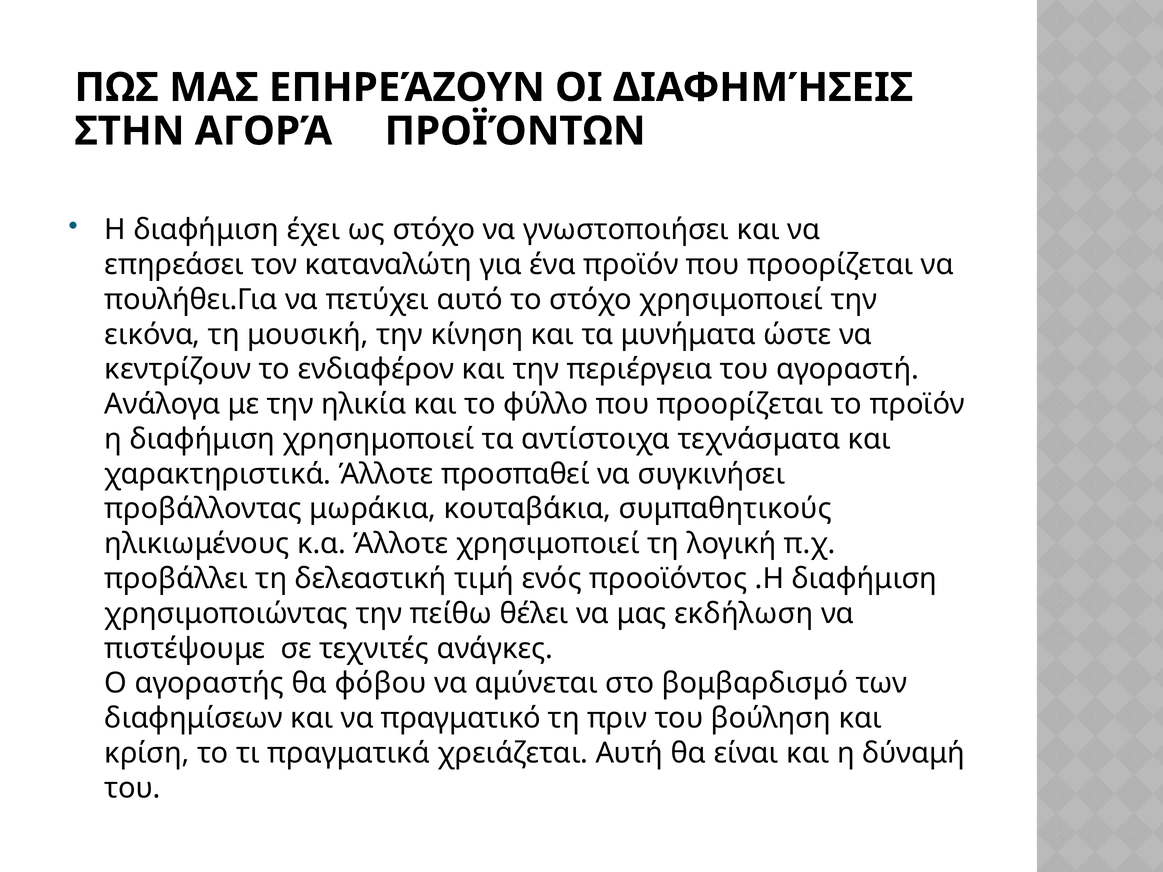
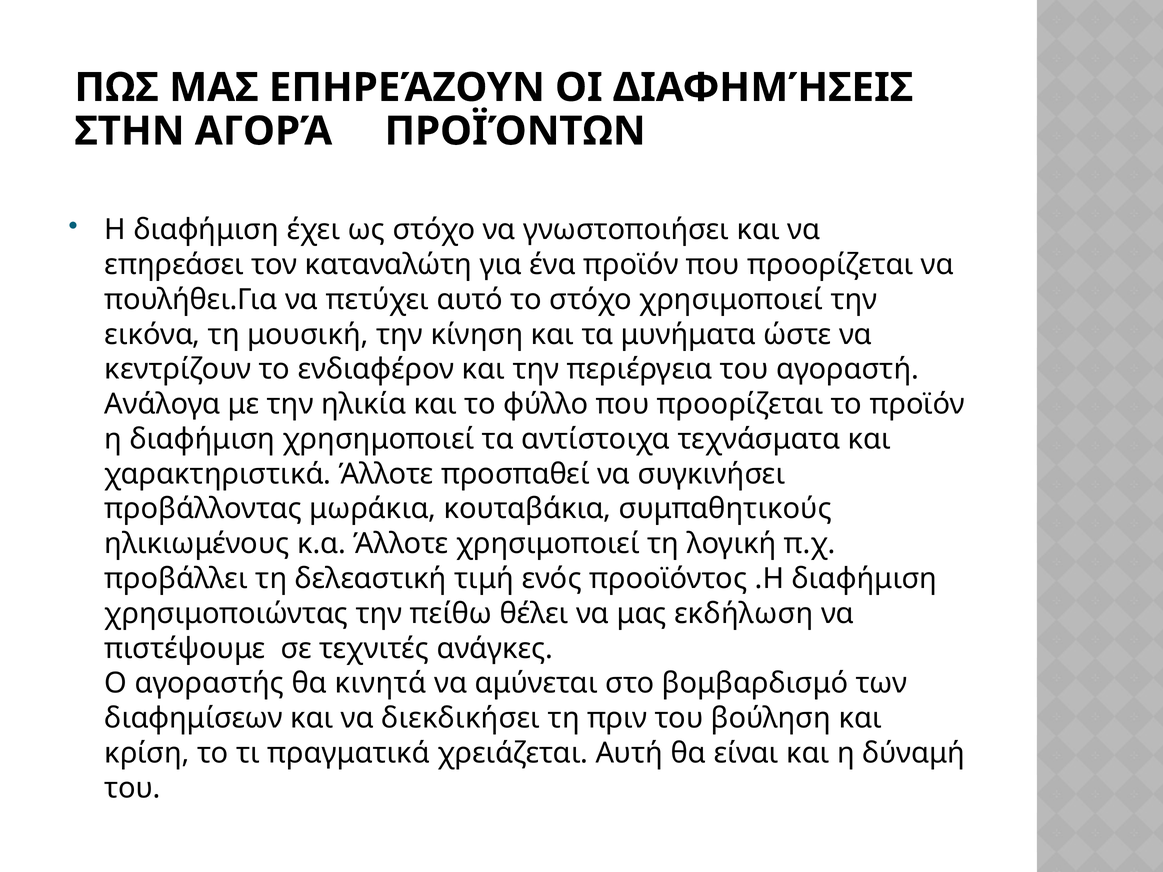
φόβου: φόβου -> κινητά (381, 683)
πραγματικό: πραγματικό -> διεκδικήσει (461, 718)
